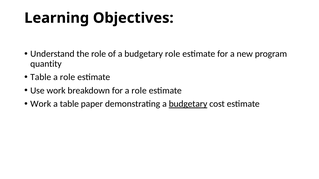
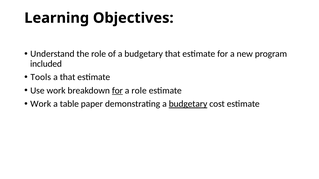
budgetary role: role -> that (173, 54)
quantity: quantity -> included (46, 64)
Table: Table -> Tools (41, 77)
role: role -> that (68, 77)
for underline: none -> present (117, 91)
